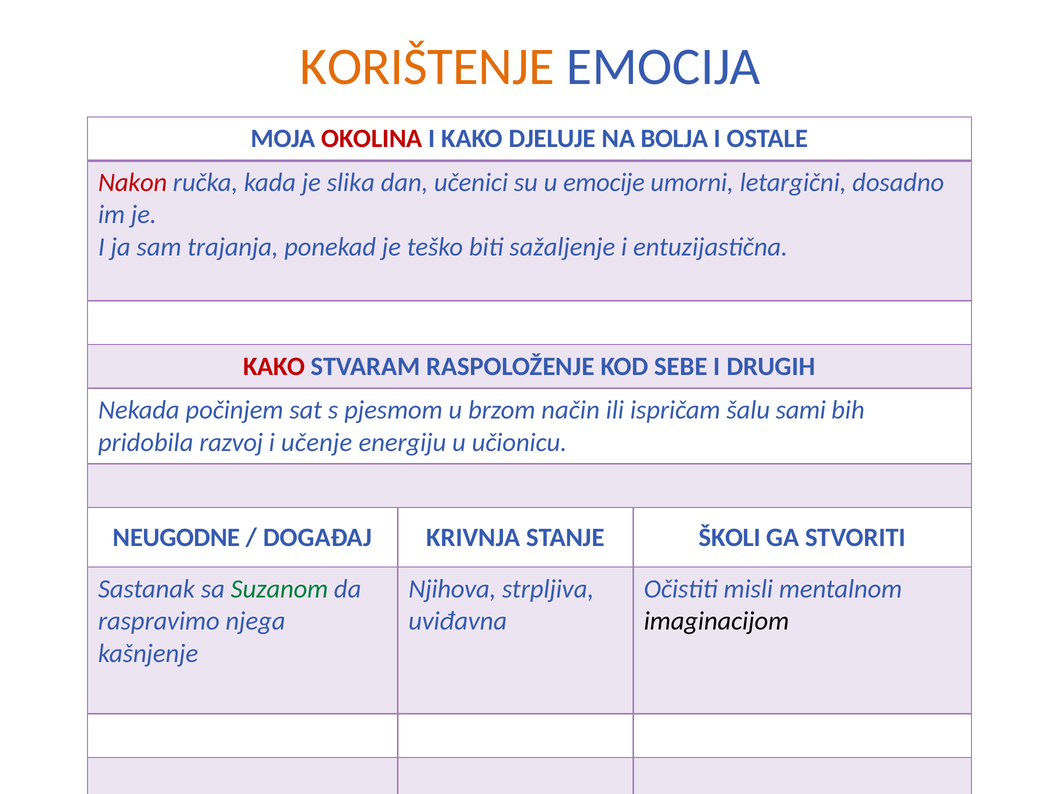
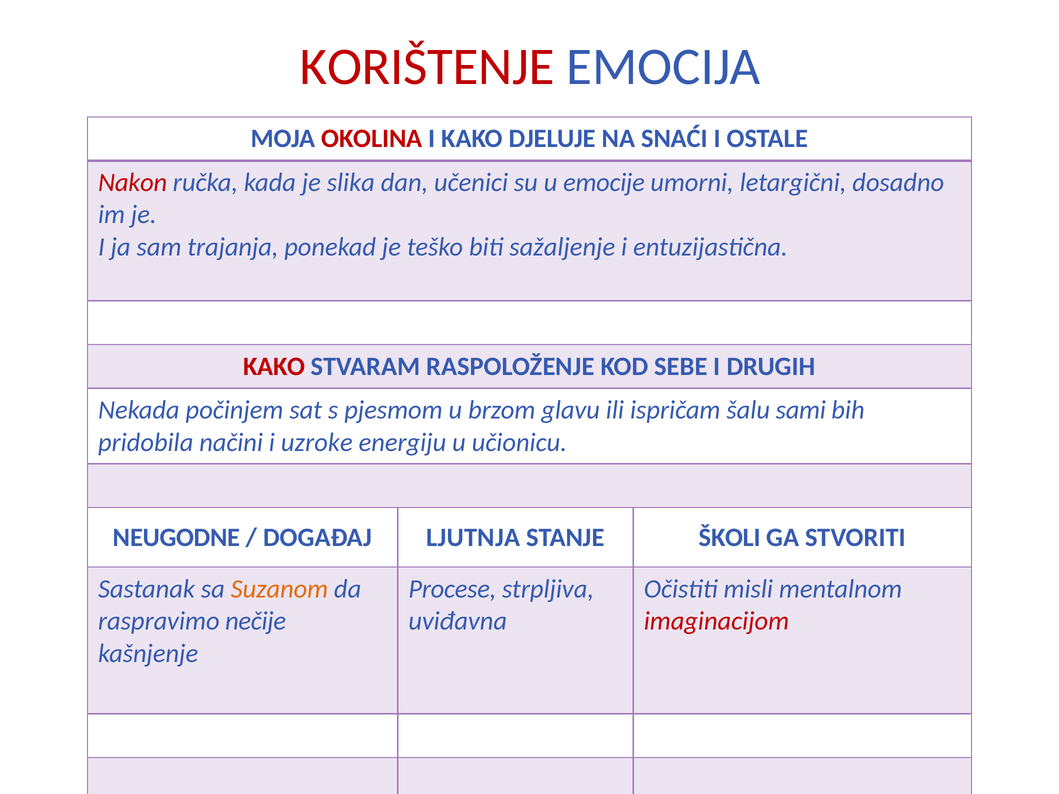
KORIŠTENJE colour: orange -> red (427, 67)
BOLJA: BOLJA -> SNAĆI (674, 139)
način: način -> glavu (571, 410)
razvoj: razvoj -> načini (231, 443)
učenje: učenje -> uzroke (317, 443)
KRIVNJA: KRIVNJA -> LJUTNJA (473, 538)
Suzanom colour: green -> orange (279, 589)
Njihova: Njihova -> Procese (452, 589)
njega: njega -> nečije (256, 621)
imaginacijom colour: black -> red (716, 621)
